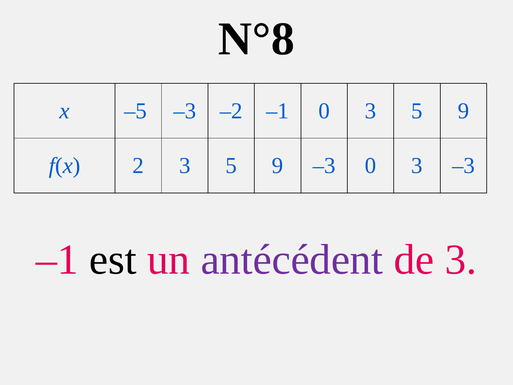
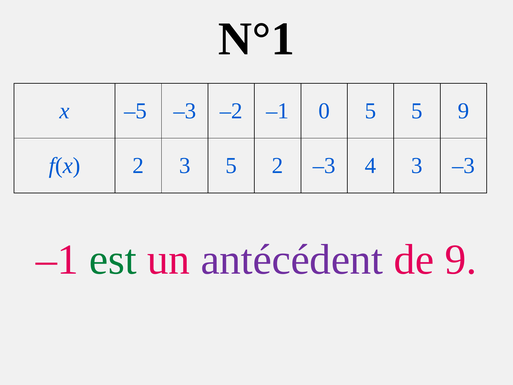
N°8: N°8 -> N°1 (256, 39)
–1 0 3: 3 -> 5 (371, 111)
2 3 5 9: 9 -> 2 (278, 166)
–3 0: 0 -> 4 (371, 166)
est colour: black -> green (113, 260)
de 3: 3 -> 9 (461, 260)
